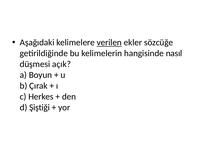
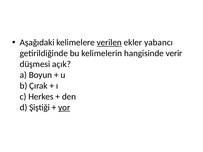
sözcüğe: sözcüğe -> yabancı (159, 43)
nasıl: nasıl -> verir (174, 53)
yor underline: none -> present (64, 108)
